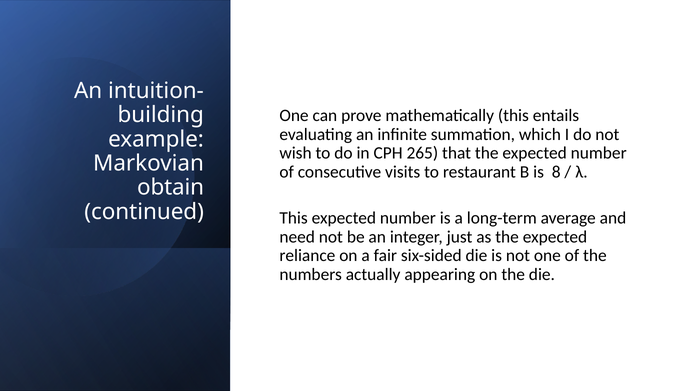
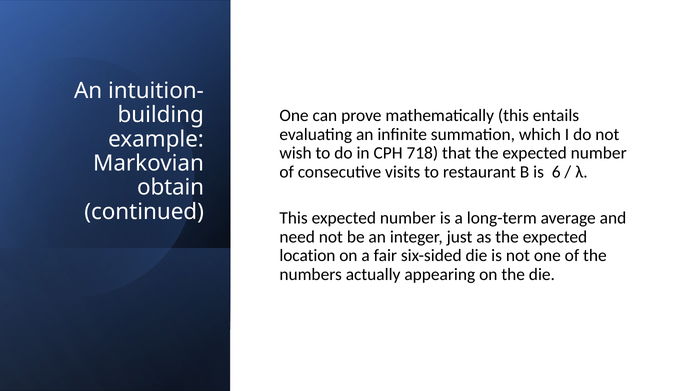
265: 265 -> 718 (422, 153)
8: 8 -> 6 (556, 172)
reliance: reliance -> location (307, 256)
